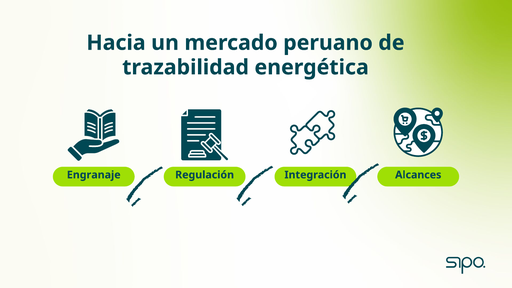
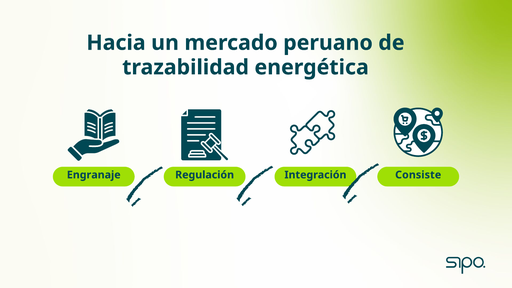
Alcances: Alcances -> Consiste (418, 175)
